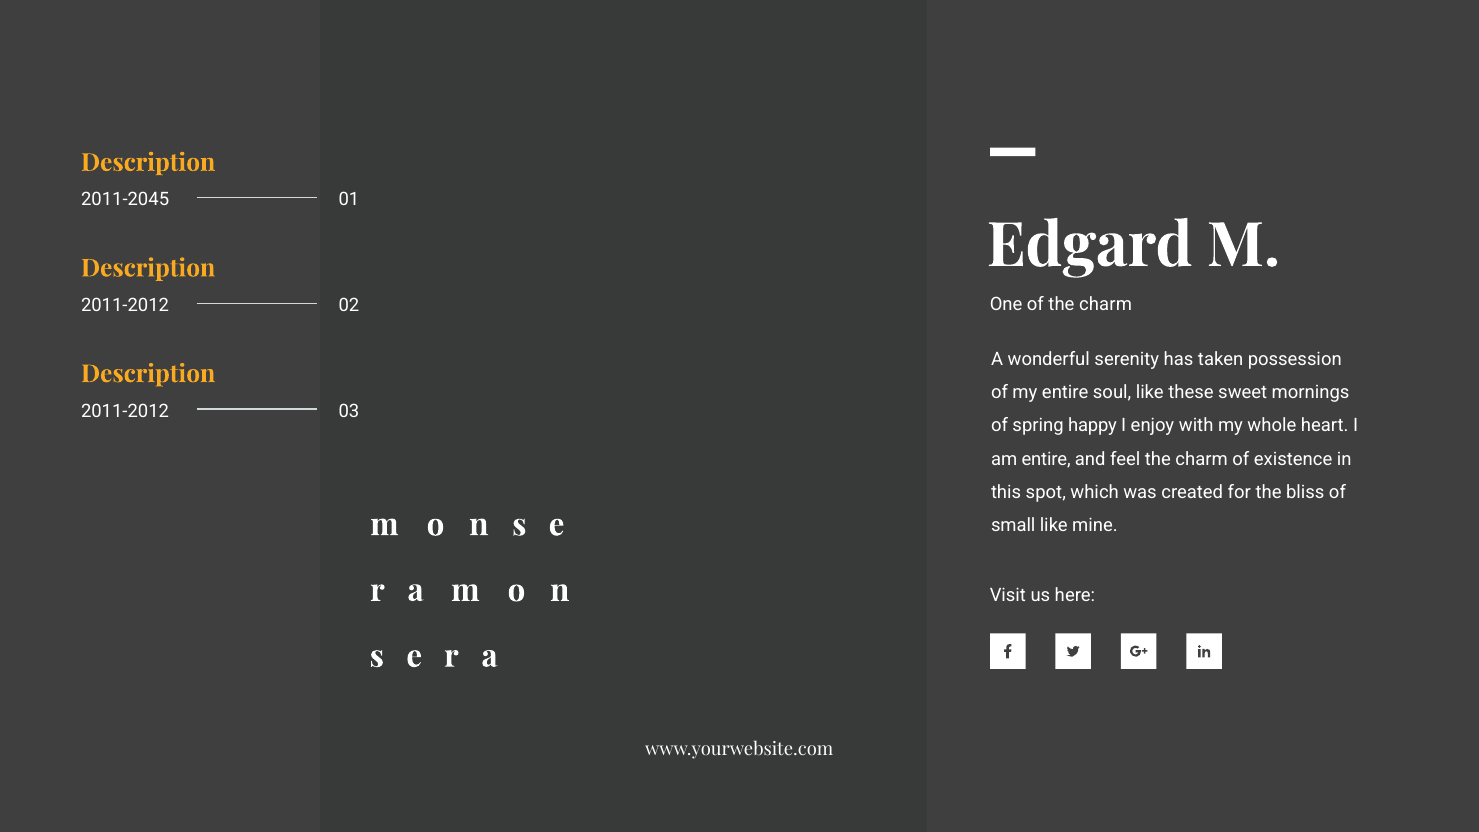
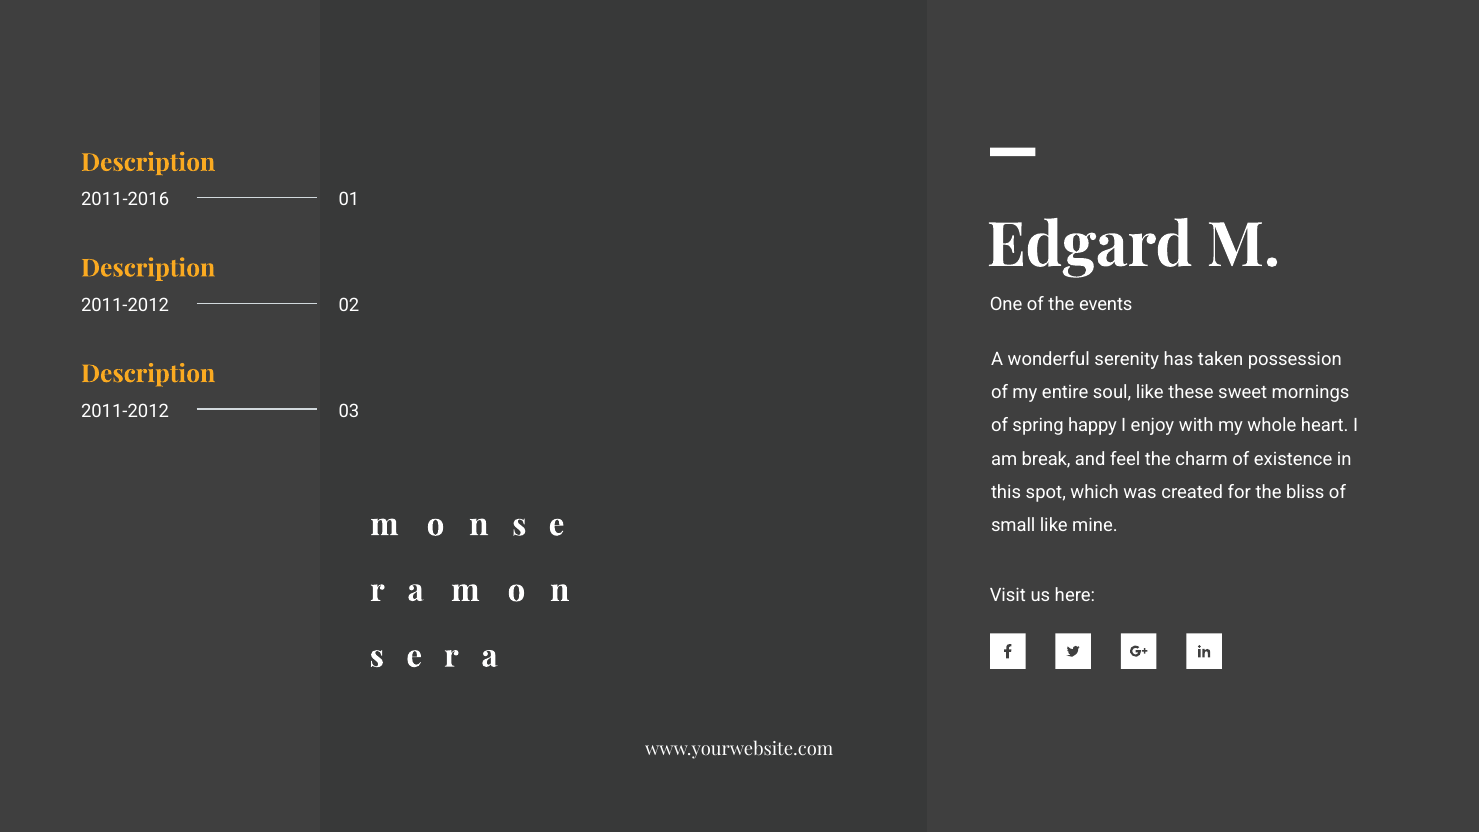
2011-2045: 2011-2045 -> 2011-2016 (125, 200)
of the charm: charm -> events (1106, 304)
am entire: entire -> break (1046, 459)
